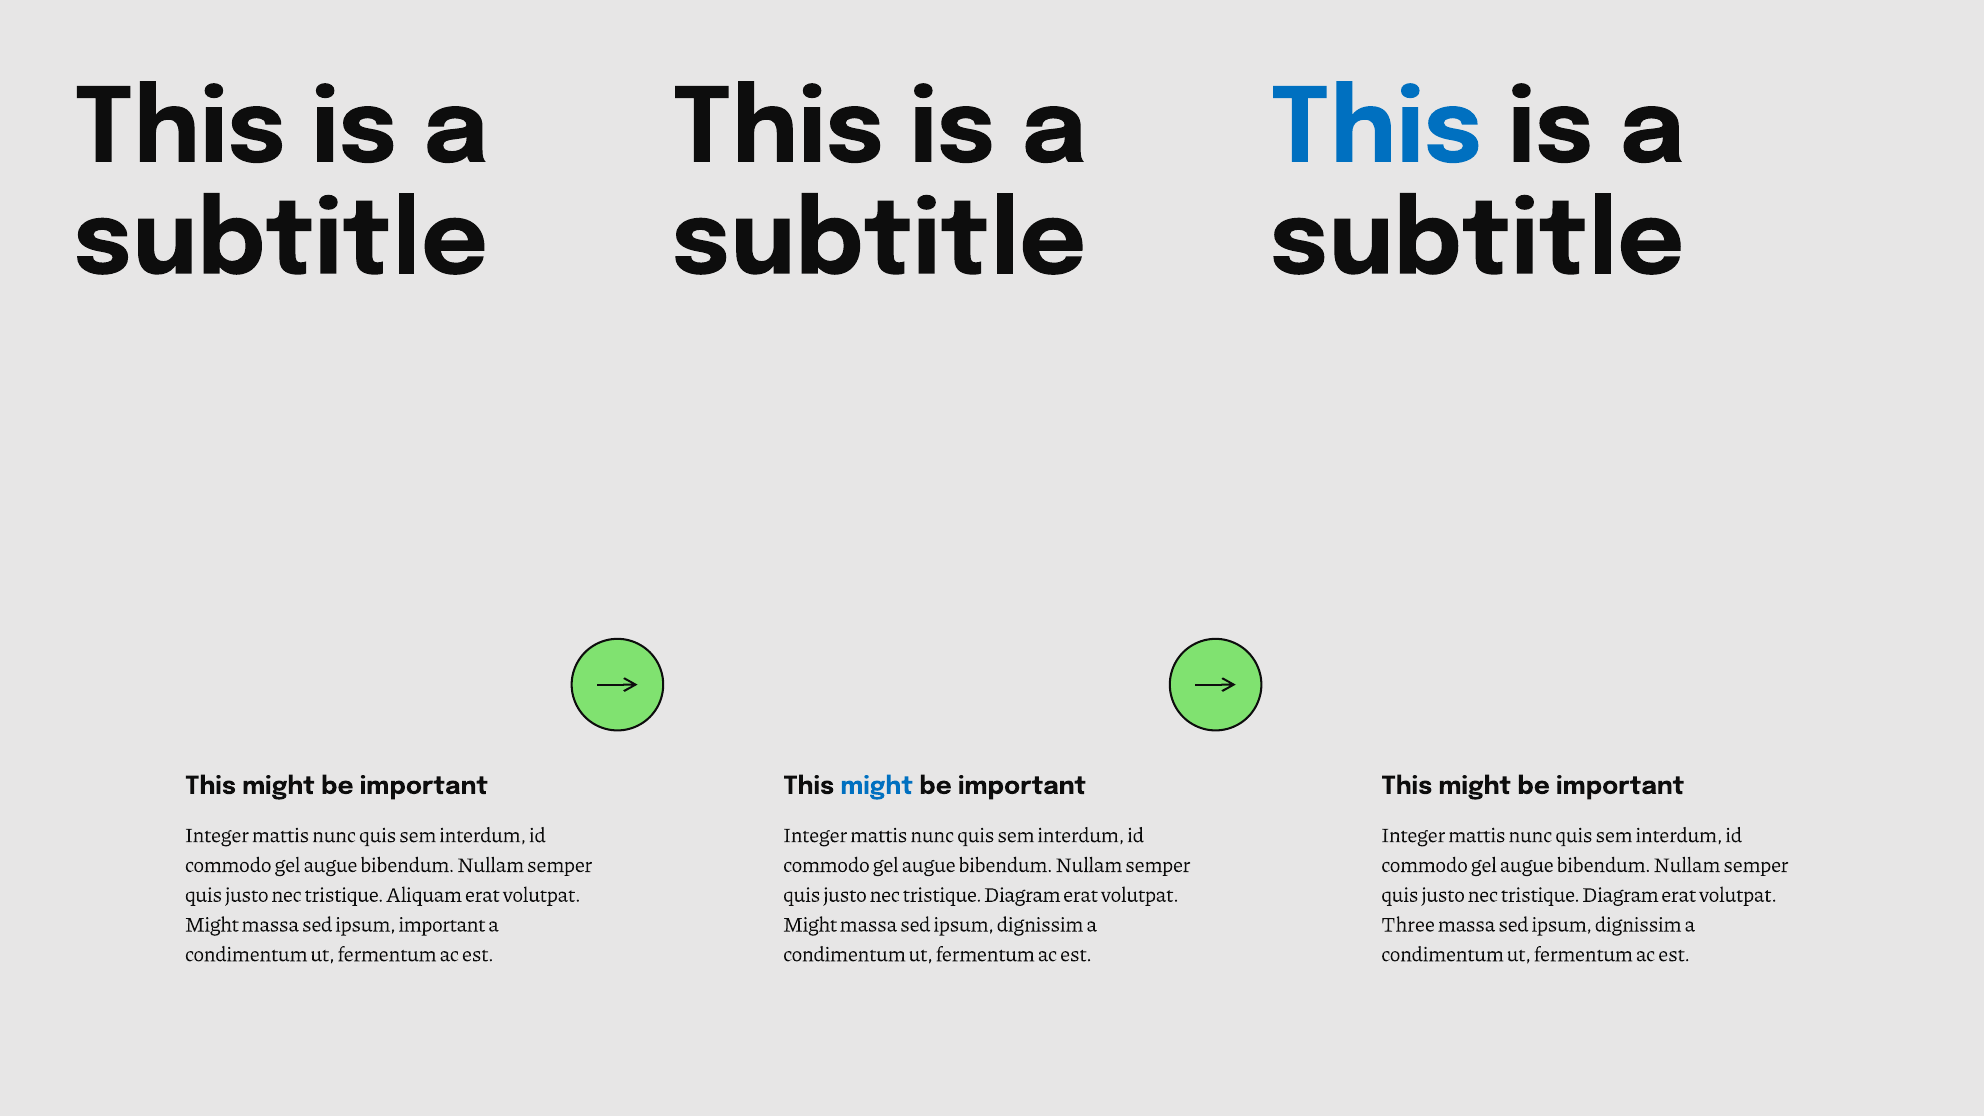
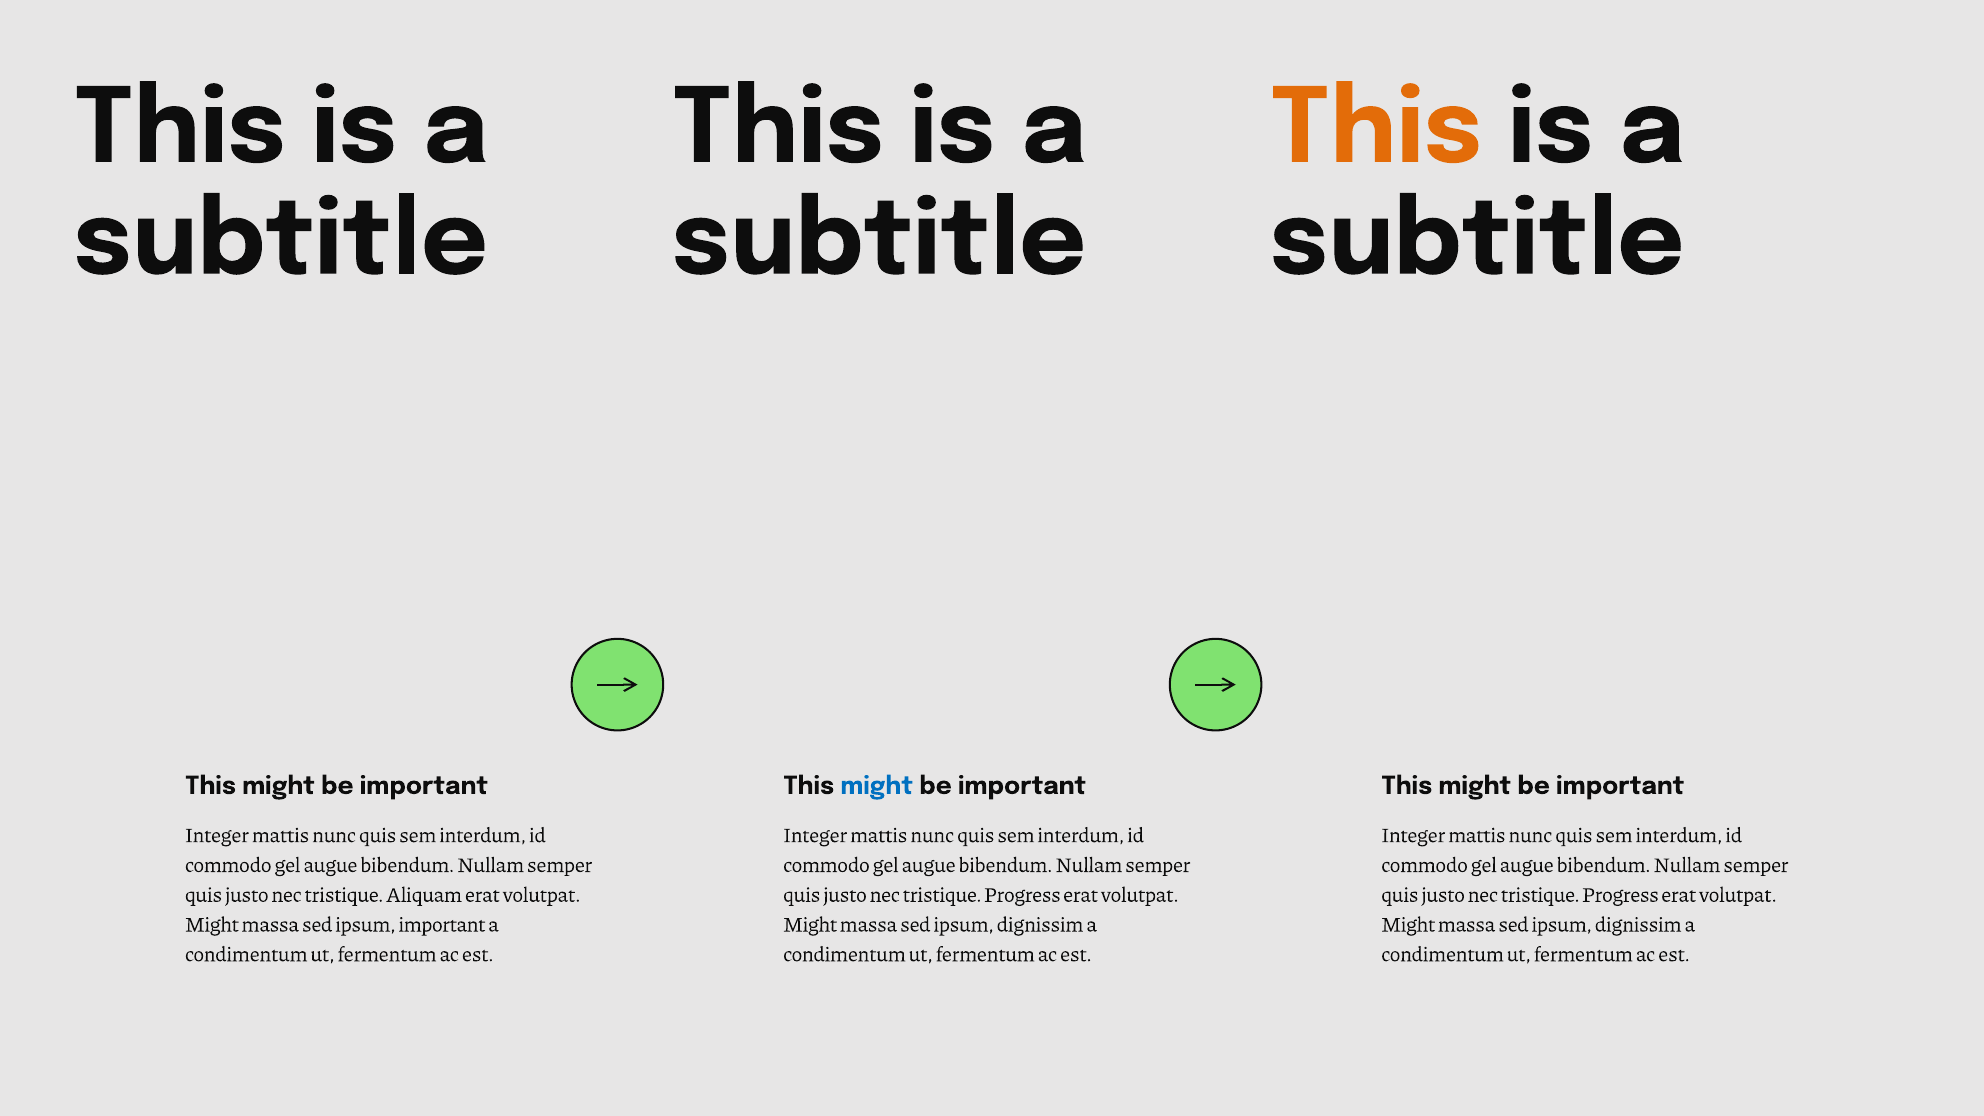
This colour: blue -> orange (1376, 128)
Diagram: Diagram -> Progress (1022, 895)
Diagram: Diagram -> Progress (1620, 895)
Three: Three -> Might (1408, 925)
